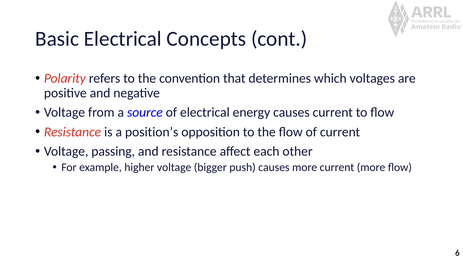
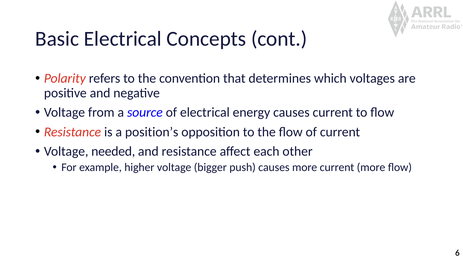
passing: passing -> needed (113, 151)
